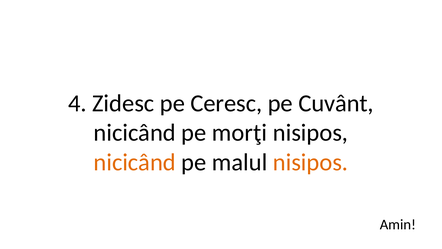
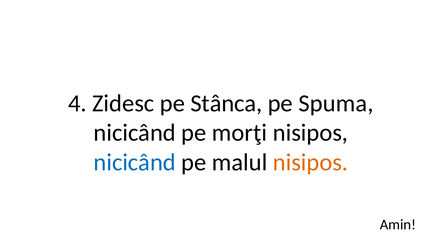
Ceresc: Ceresc -> Stânca (226, 103)
Cuvânt: Cuvânt -> Spuma (336, 103)
nicicând colour: orange -> blue (135, 162)
